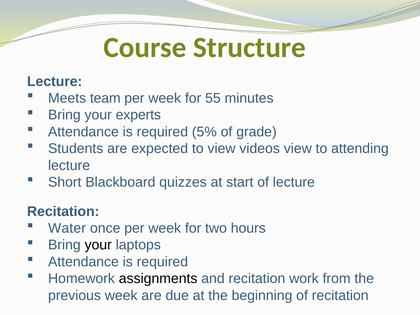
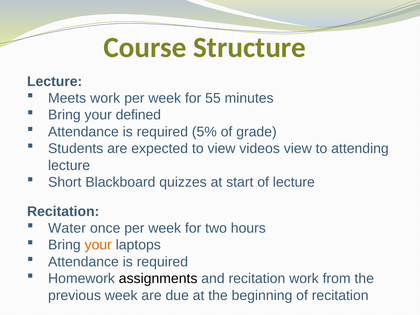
Meets team: team -> work (105, 98)
experts: experts -> defined (138, 115)
your colour: black -> orange (98, 245)
